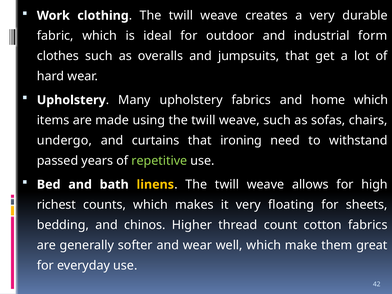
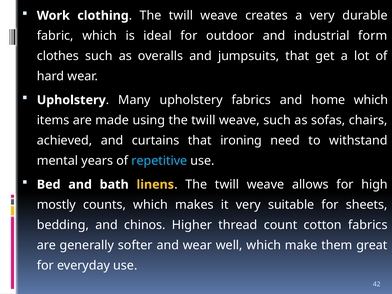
undergo: undergo -> achieved (64, 141)
passed: passed -> mental (57, 161)
repetitive colour: light green -> light blue (159, 161)
richest: richest -> mostly (56, 205)
floating: floating -> suitable (291, 205)
